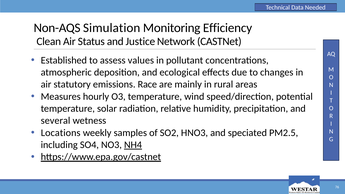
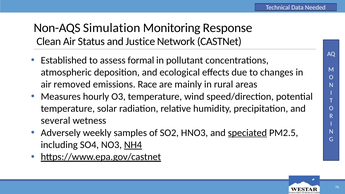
Efficiency: Efficiency -> Response (228, 28)
values: values -> formal (141, 60)
statutory: statutory -> removed (72, 84)
Locations: Locations -> Adversely (61, 133)
speciated underline: none -> present (247, 133)
